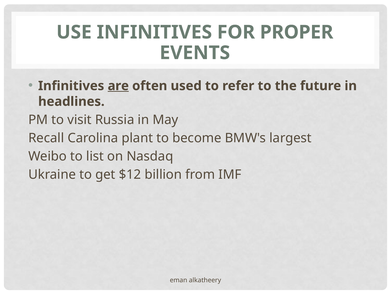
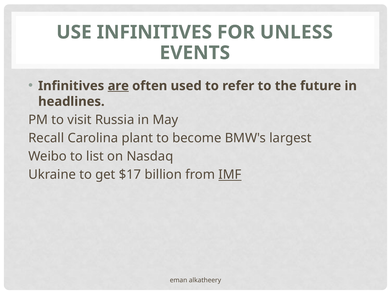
PROPER: PROPER -> UNLESS (296, 32)
$12: $12 -> $17 (130, 174)
IMF underline: none -> present (230, 174)
